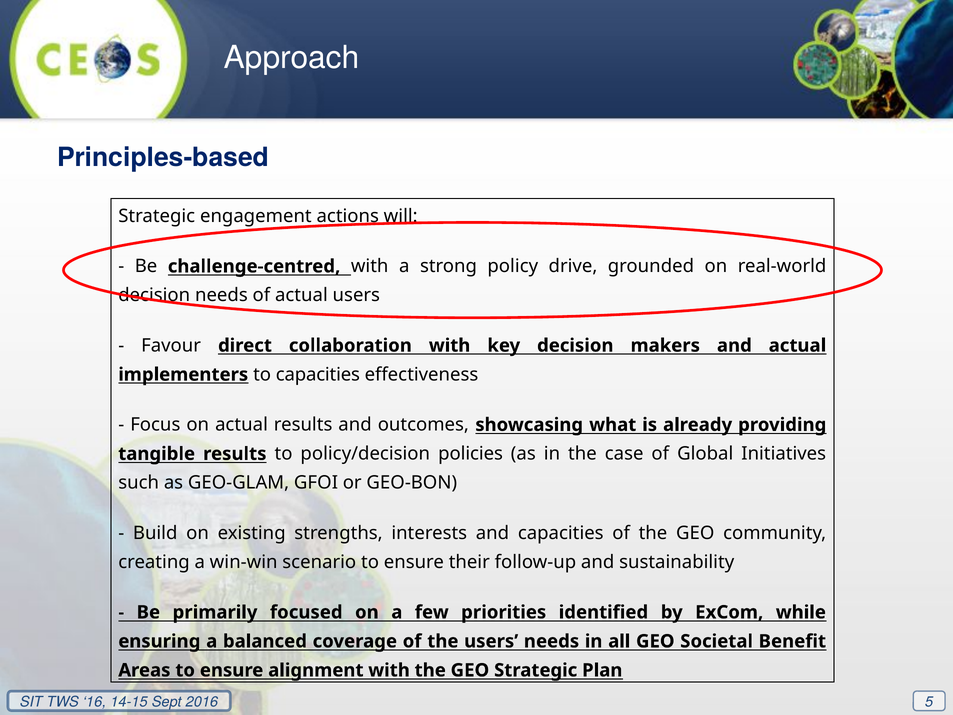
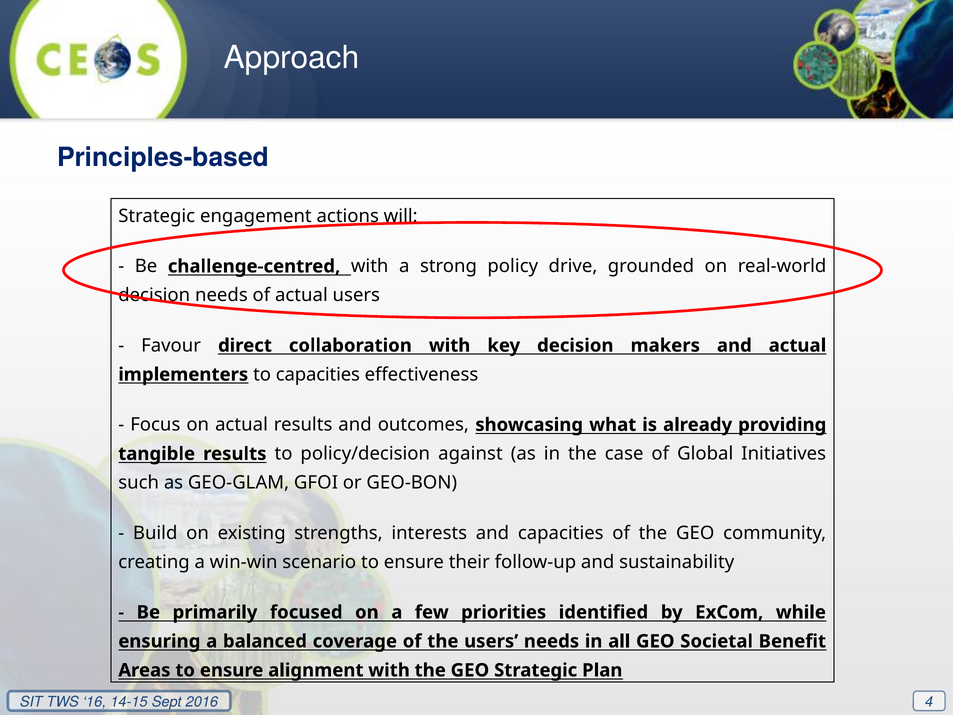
policies: policies -> against (470, 454)
5: 5 -> 4 (929, 702)
